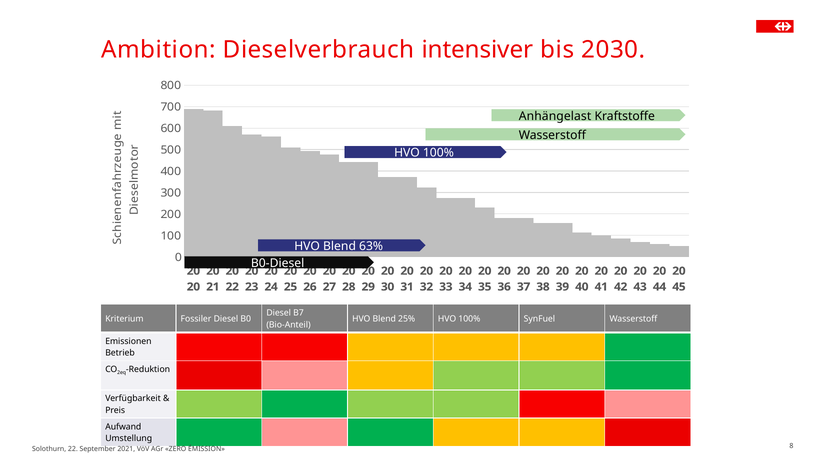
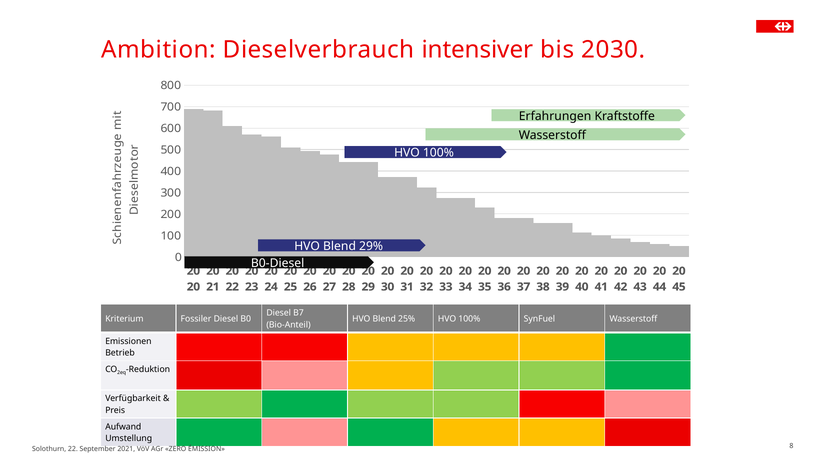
Anhängelast: Anhängelast -> Erfahrungen (555, 116)
63%: 63% -> 29% (371, 246)
